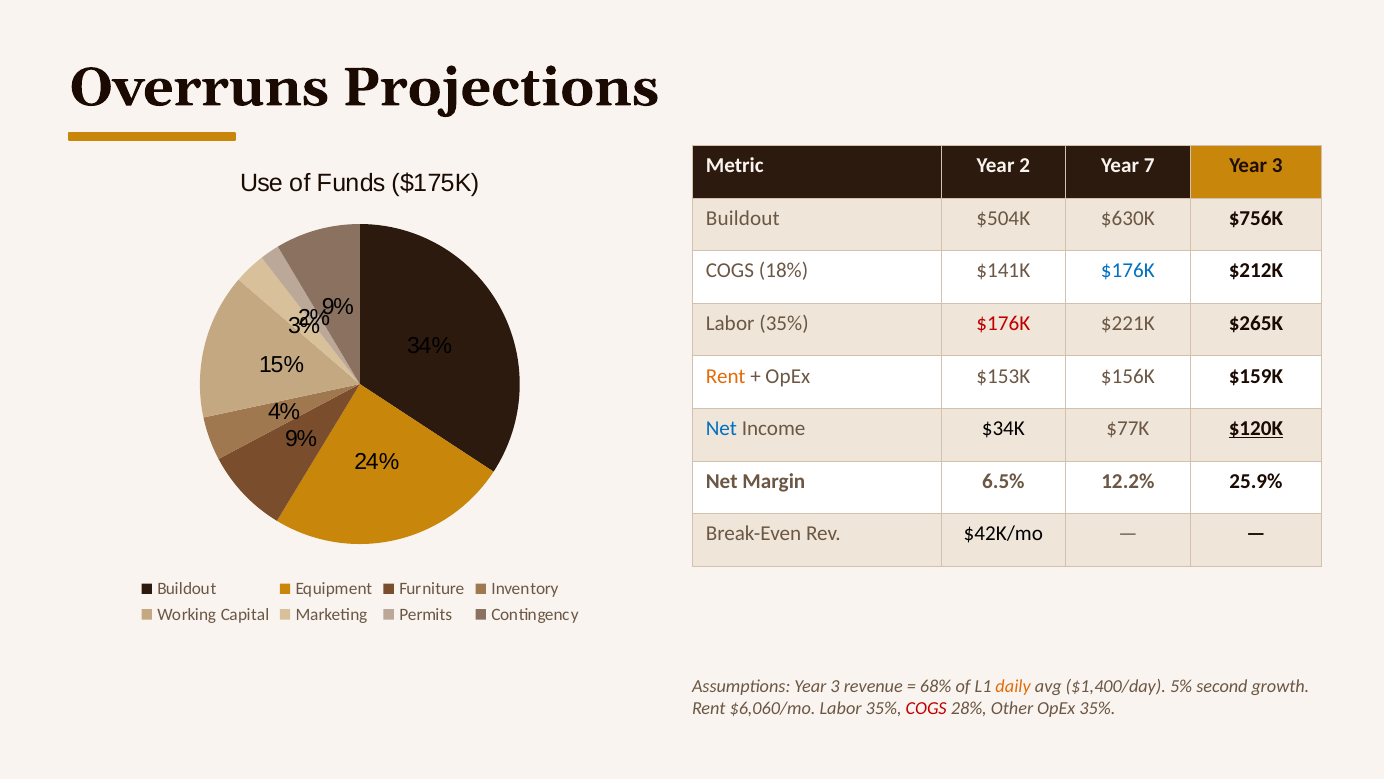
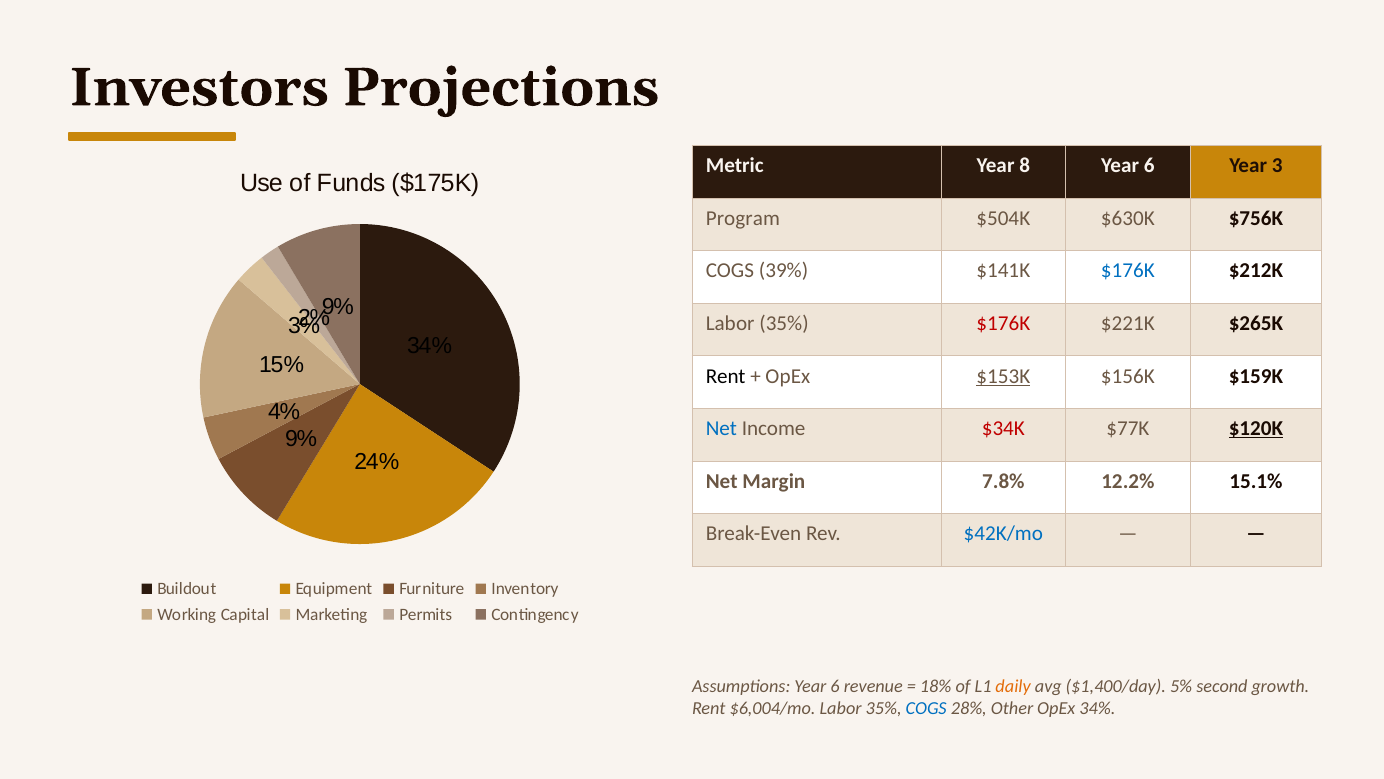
Overruns: Overruns -> Investors (199, 87)
2: 2 -> 8 (1025, 166)
7: 7 -> 6 (1149, 166)
Buildout: Buildout -> Program (743, 218)
18%: 18% -> 39% (784, 271)
Rent colour: orange -> black (726, 376)
$153K underline: none -> present (1003, 376)
$34K colour: black -> red (1003, 428)
6.5%: 6.5% -> 7.8% (1003, 481)
25.9%: 25.9% -> 15.1% (1256, 481)
$42K/mo colour: black -> blue (1003, 534)
Assumptions Year 3: 3 -> 6 (835, 686)
68%: 68% -> 18% (936, 686)
$6,060/mo: $6,060/mo -> $6,004/mo (773, 708)
COGS colour: red -> blue (926, 708)
OpEx 35%: 35% -> 34% (1097, 708)
